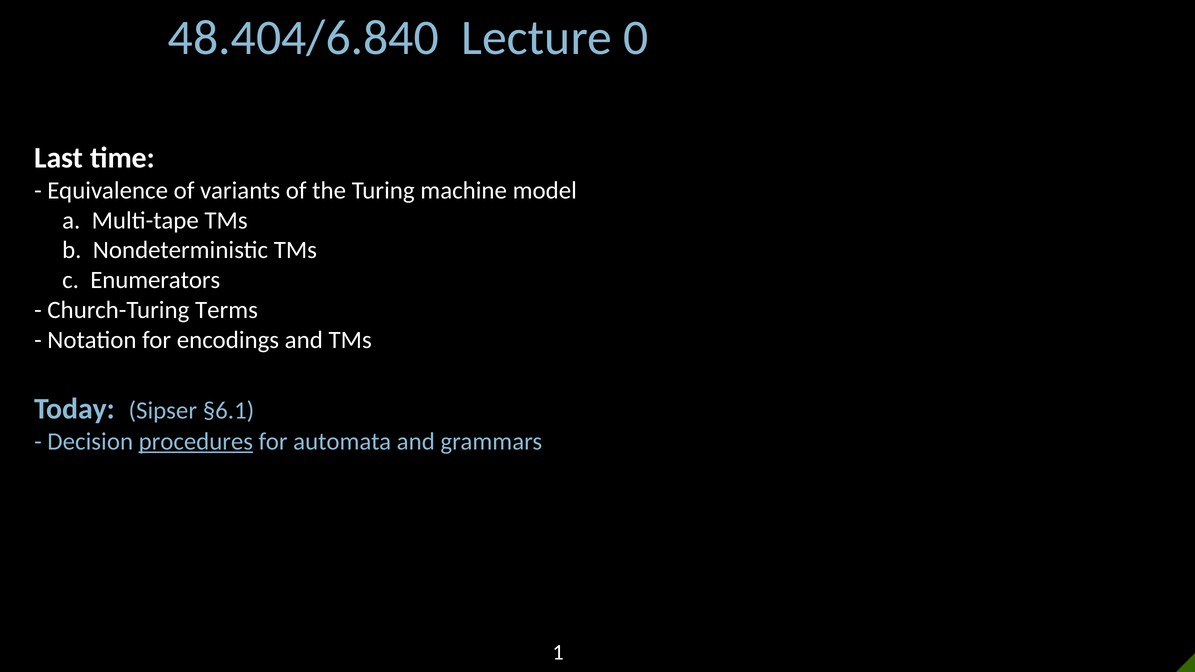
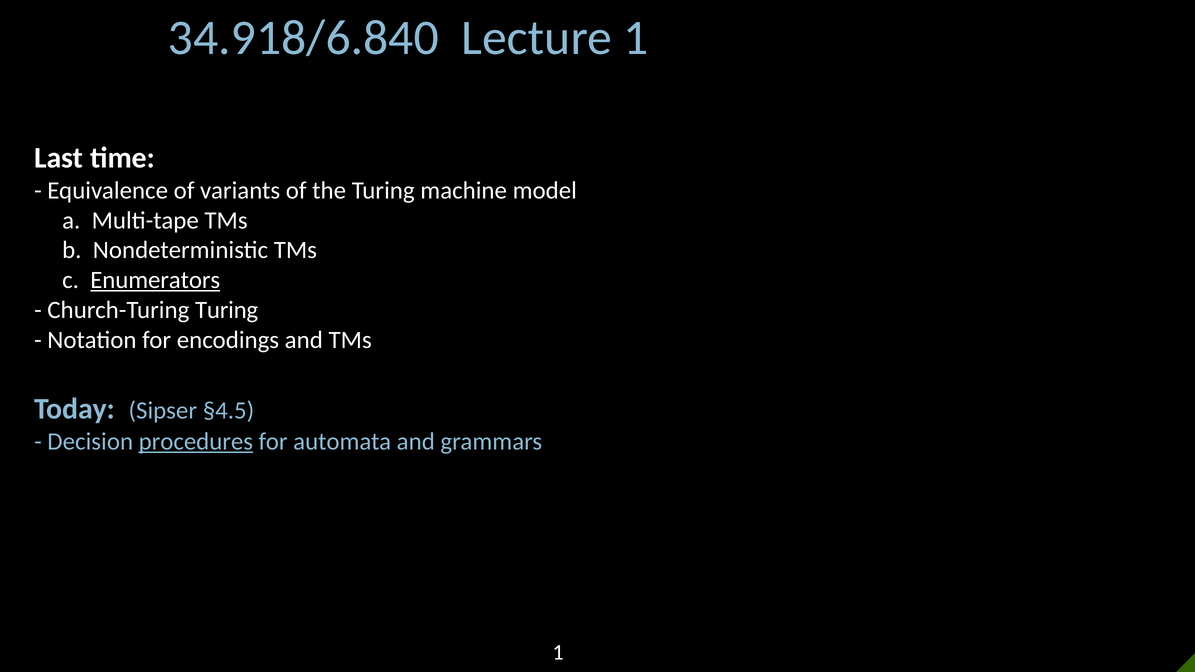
48.404/6.840: 48.404/6.840 -> 34.918/6.840 (303, 38)
Lecture 0: 0 -> 1 (636, 38)
Enumerators underline: none -> present (155, 280)
Church-Turing Terms: Terms -> Turing (227, 310)
§6.1: §6.1 -> §4.5 (228, 411)
